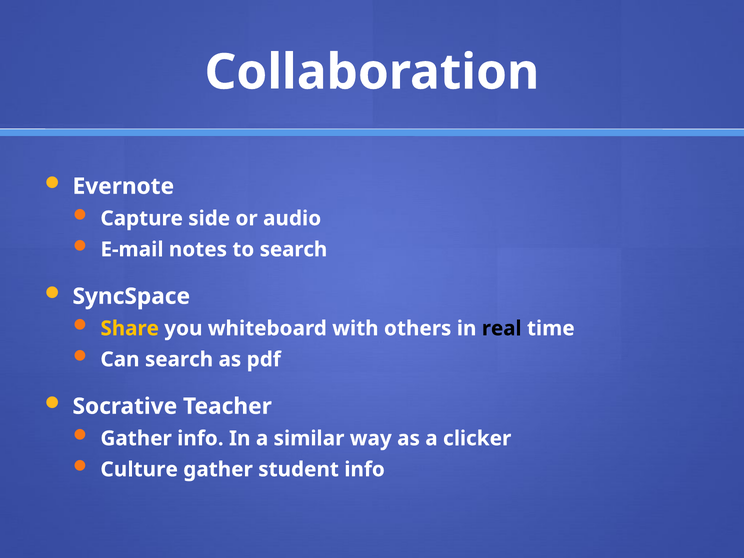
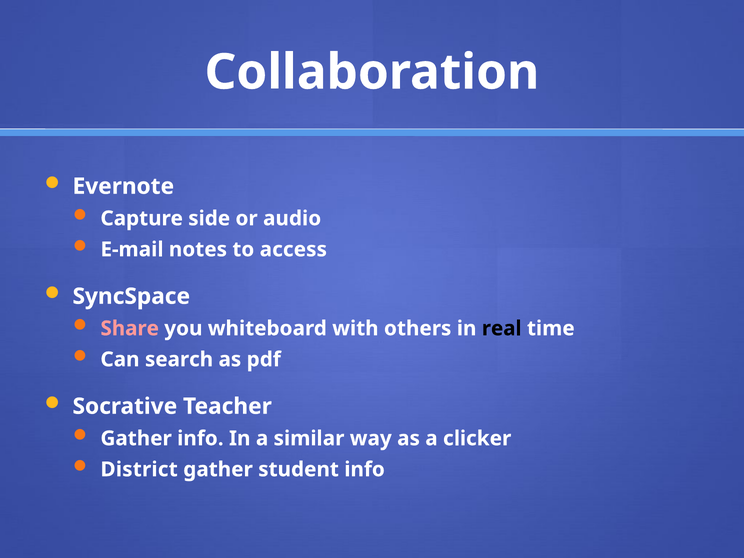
to search: search -> access (293, 249)
Share colour: yellow -> pink (130, 328)
Culture: Culture -> District (139, 469)
